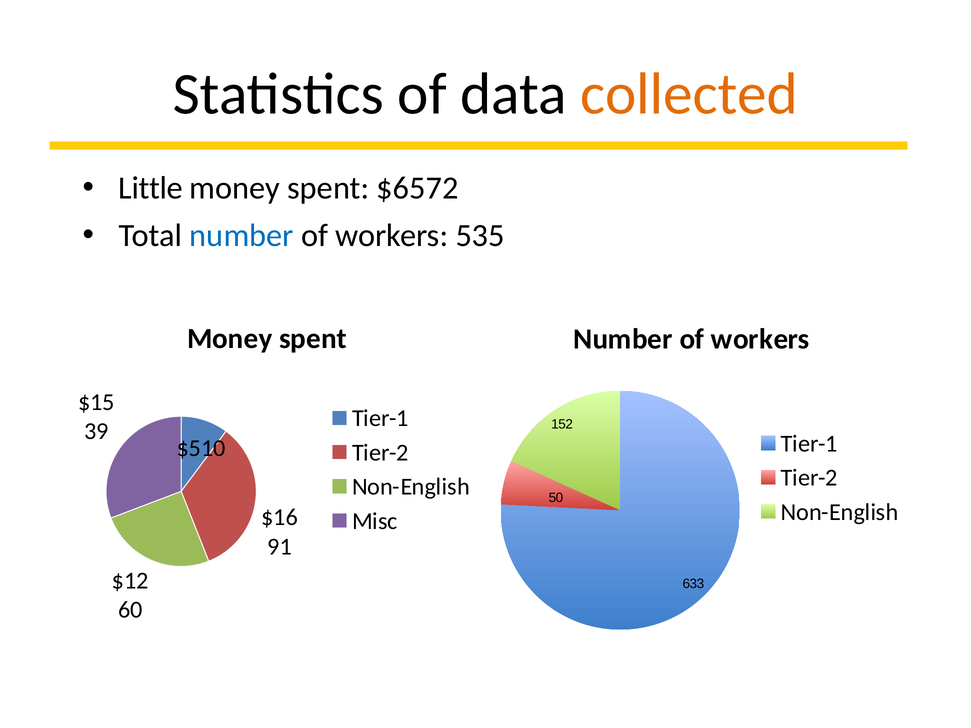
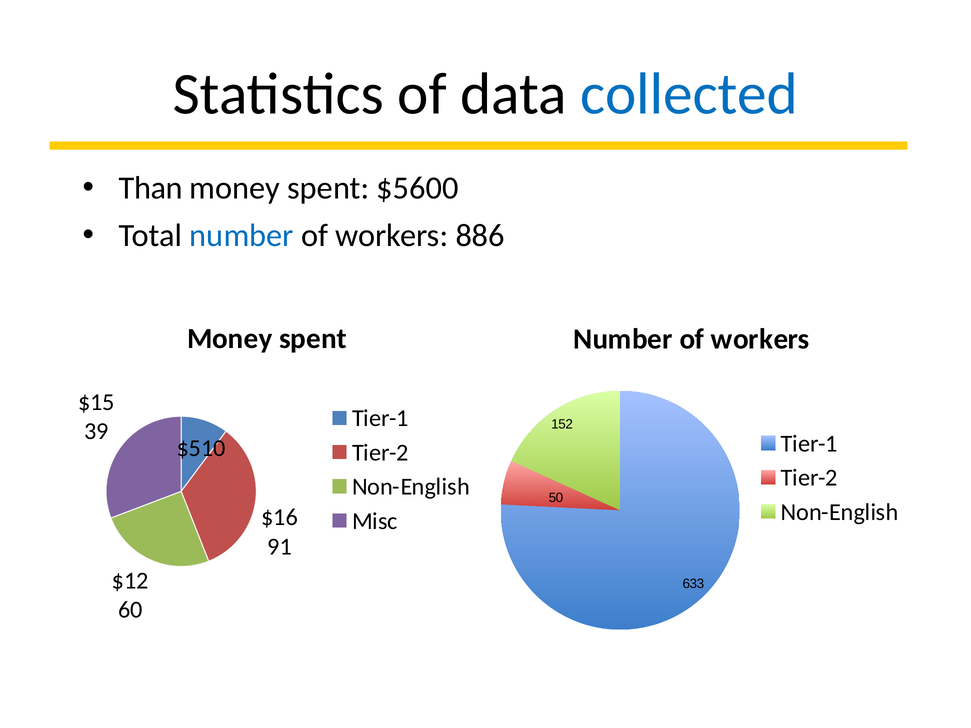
collected colour: orange -> blue (689, 94)
Little: Little -> Than (151, 188)
$6572: $6572 -> $5600 (417, 188)
535: 535 -> 886 (480, 236)
